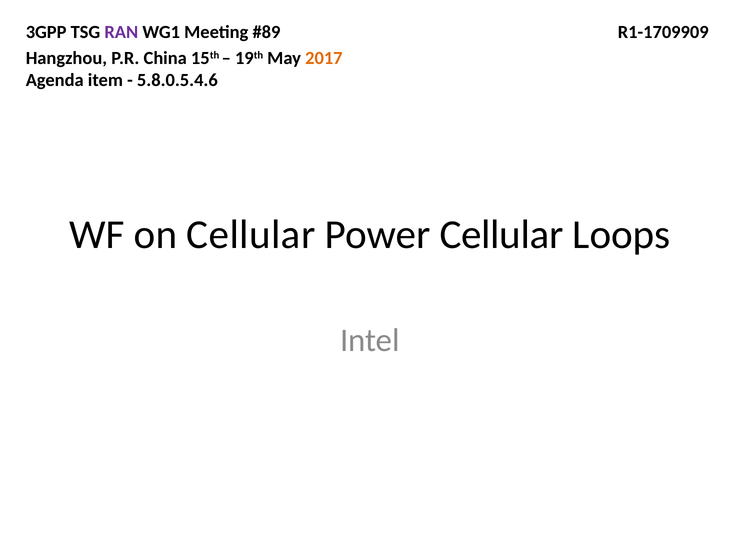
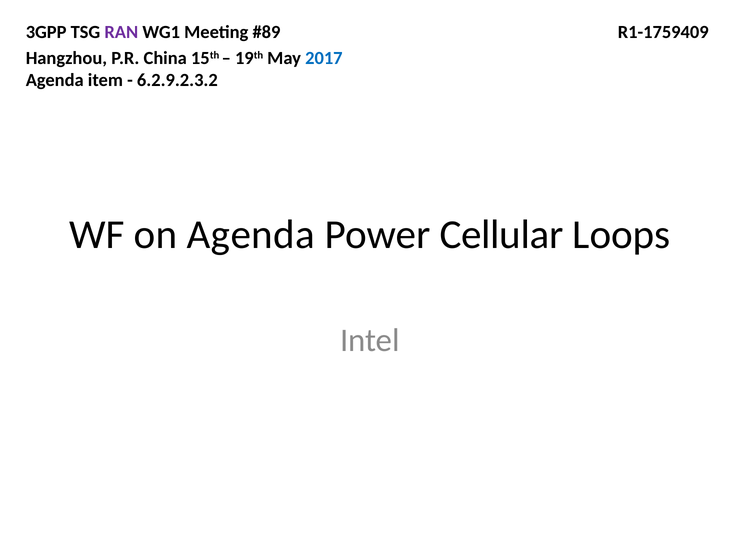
R1-1709909: R1-1709909 -> R1-1759409 (663, 32)
2017 colour: orange -> blue (324, 58)
5.8.0.5.4.6: 5.8.0.5.4.6 -> 6.2.9.2.3.2 (177, 80)
on Cellular: Cellular -> Agenda (251, 235)
